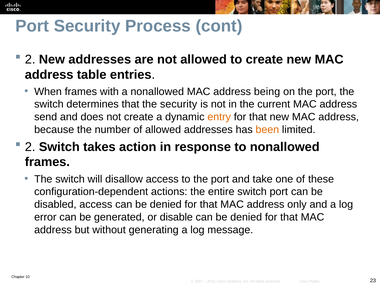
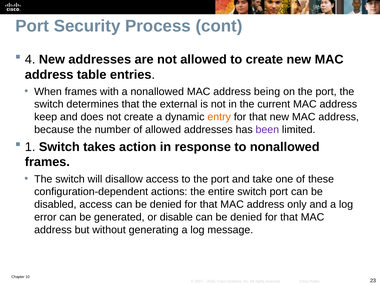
2: 2 -> 4 (30, 59)
the security: security -> external (179, 104)
send: send -> keep (46, 117)
been colour: orange -> purple (267, 130)
2: 2 -> 1 (30, 147)
